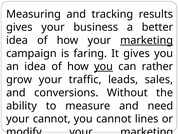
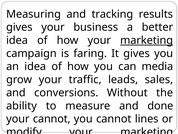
you underline: present -> none (104, 66)
rather: rather -> media (157, 66)
need: need -> done (160, 105)
